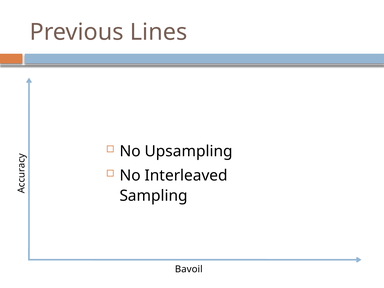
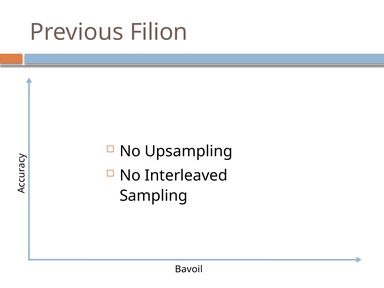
Lines: Lines -> Filion (159, 32)
